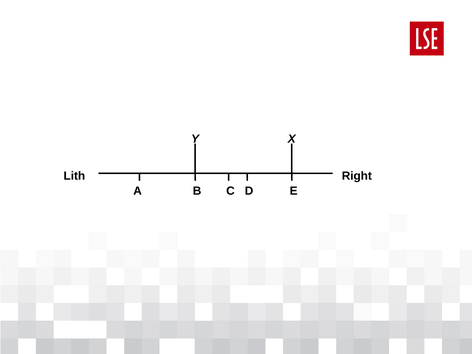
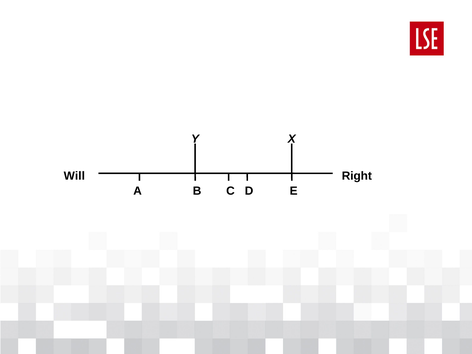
Lith: Lith -> Will (74, 176)
